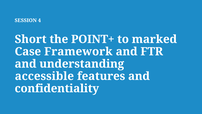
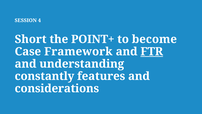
marked: marked -> become (154, 39)
FTR underline: none -> present (152, 51)
accessible: accessible -> constantly (44, 76)
confidentiality: confidentiality -> considerations (57, 88)
